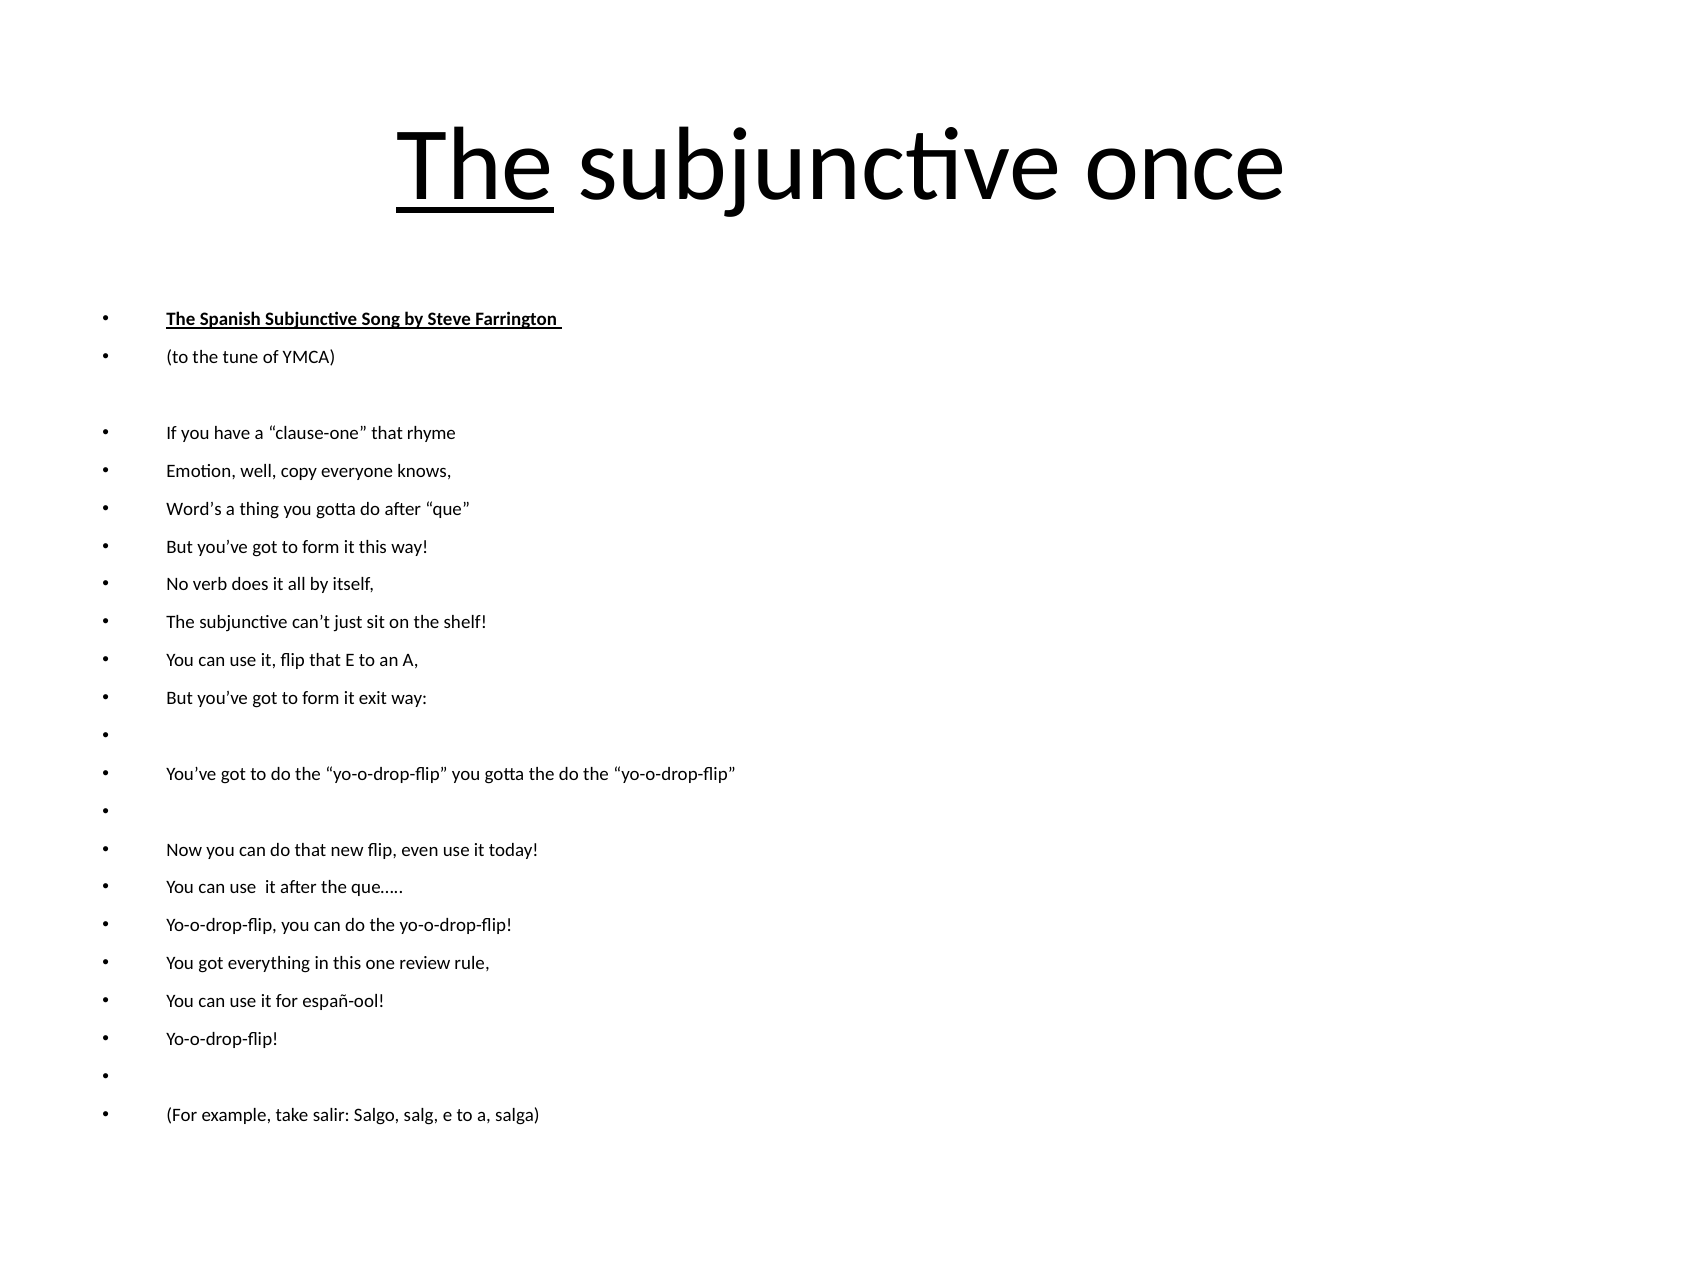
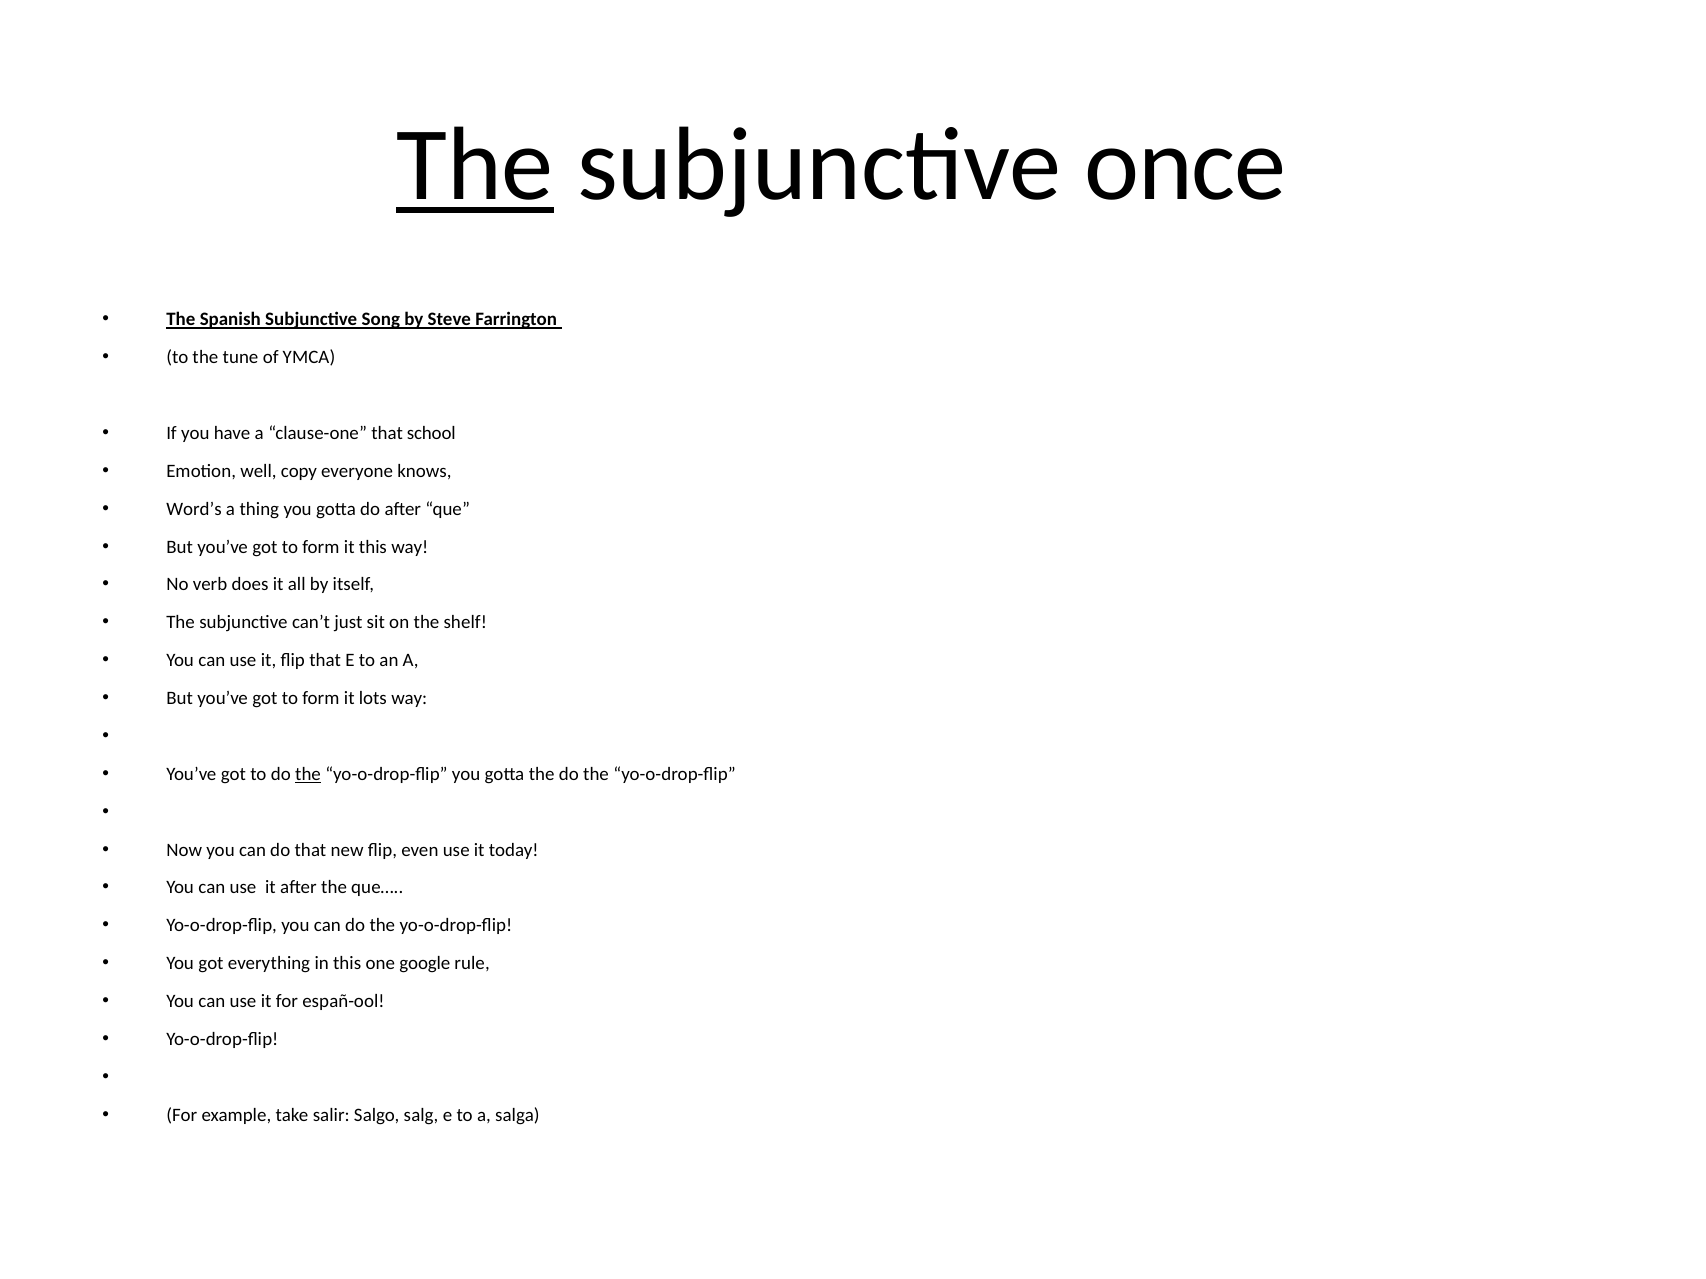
rhyme: rhyme -> school (431, 433)
exit: exit -> lots (373, 699)
the underline: none -> present (308, 774)
review: review -> google (425, 964)
